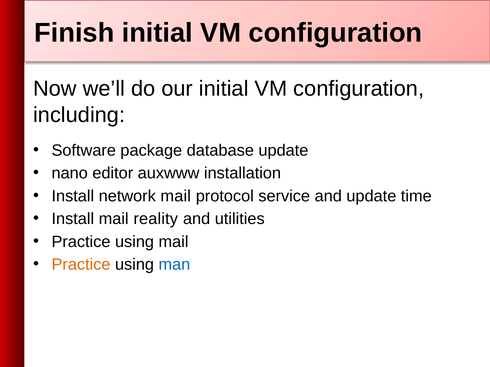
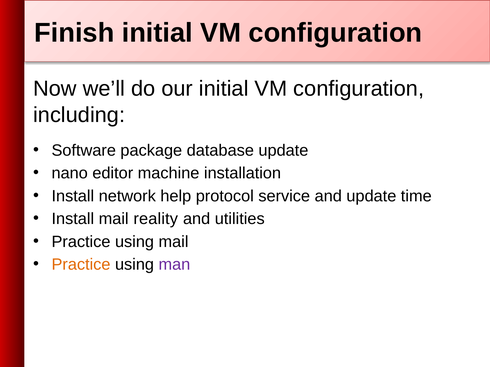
auxwww: auxwww -> machine (169, 173)
network mail: mail -> help (176, 196)
man colour: blue -> purple (174, 265)
